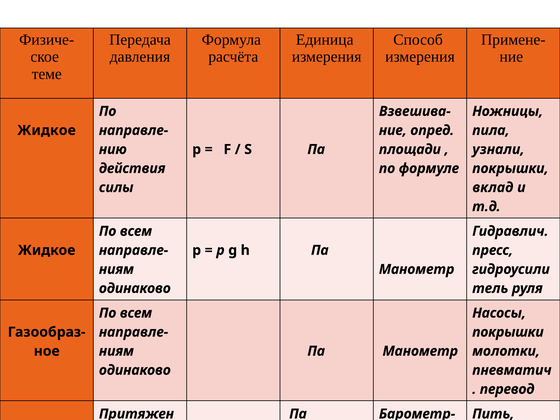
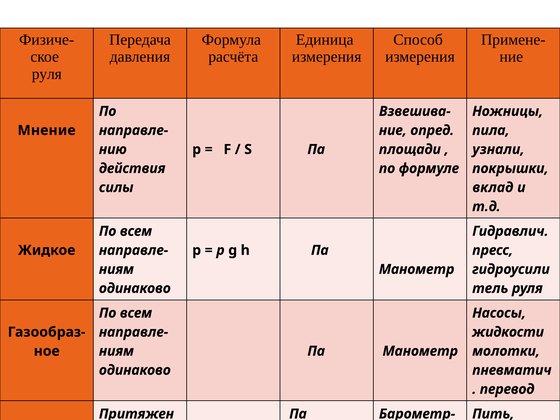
теме: теме -> руля (47, 74)
Жидкое: Жидкое -> Мнение (47, 130)
покрышки: покрышки -> жидкости (508, 332)
